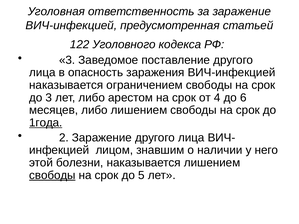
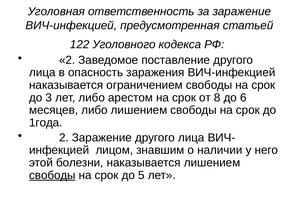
3: 3 -> 2 (67, 60)
4: 4 -> 8 (217, 98)
1года underline: present -> none (46, 123)
